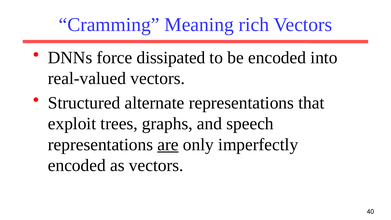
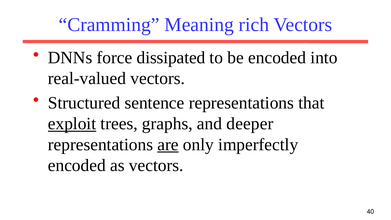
alternate: alternate -> sentence (154, 103)
exploit underline: none -> present (72, 124)
speech: speech -> deeper (250, 124)
